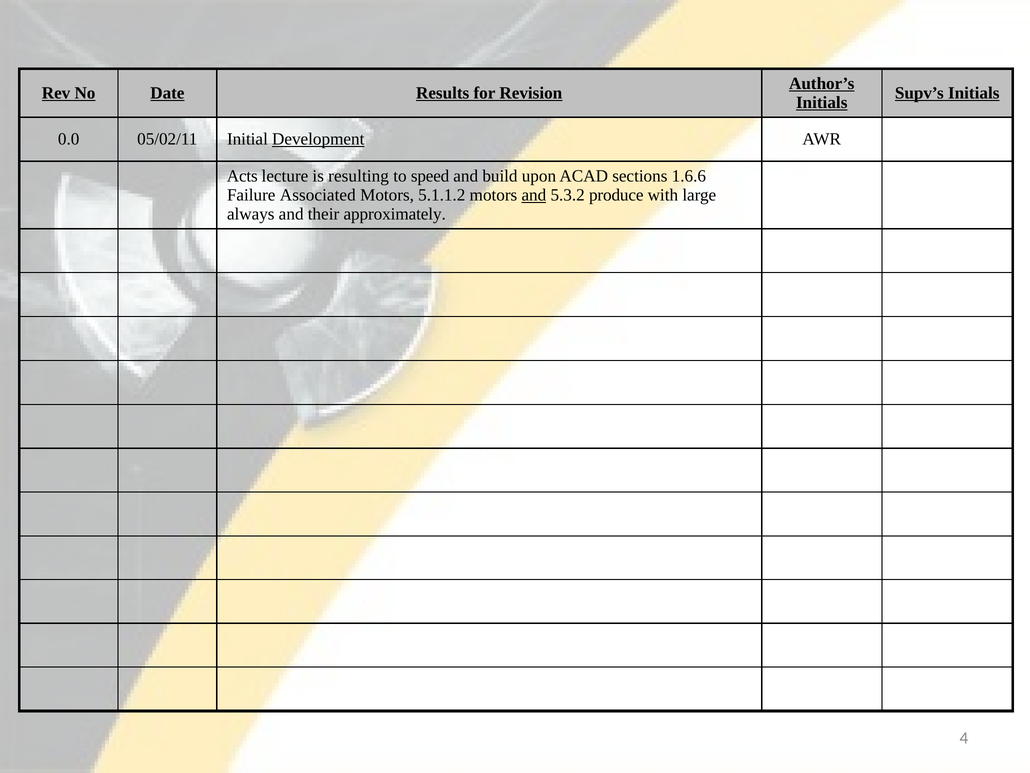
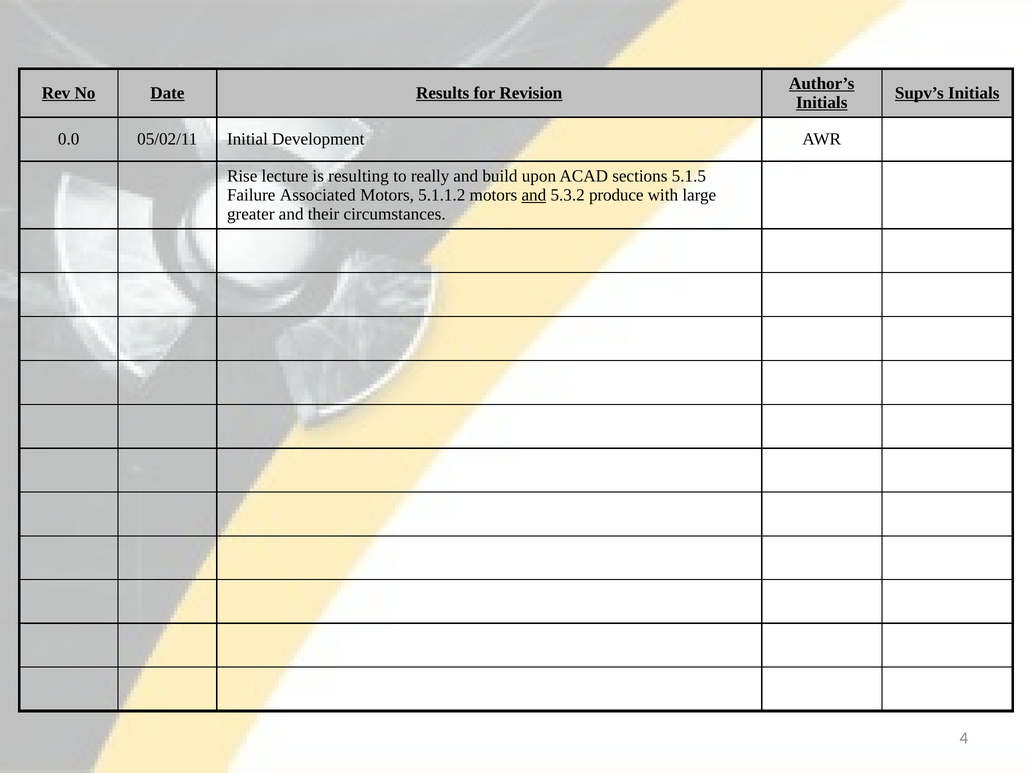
Development underline: present -> none (318, 139)
Acts: Acts -> Rise (242, 176)
speed: speed -> really (430, 176)
1.6.6: 1.6.6 -> 5.1.5 (689, 176)
always: always -> greater (251, 214)
approximately: approximately -> circumstances (395, 214)
